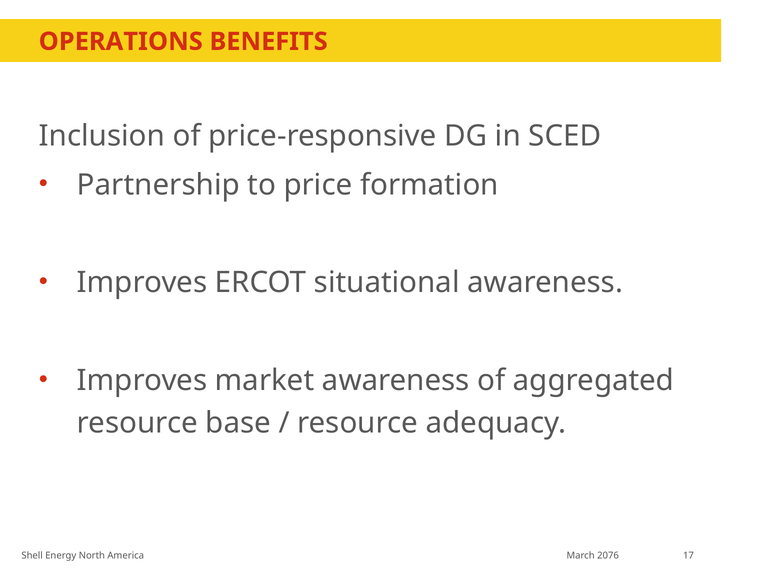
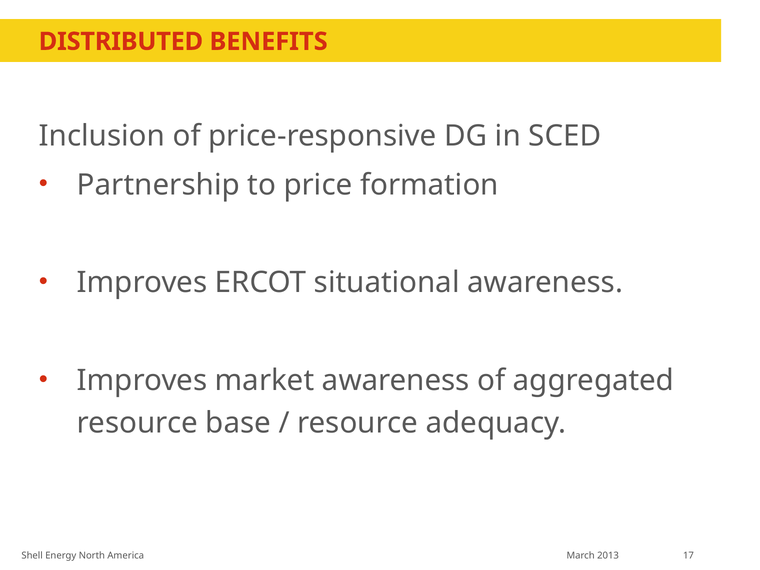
OPERATIONS: OPERATIONS -> DISTRIBUTED (121, 42)
2076: 2076 -> 2013 (608, 556)
